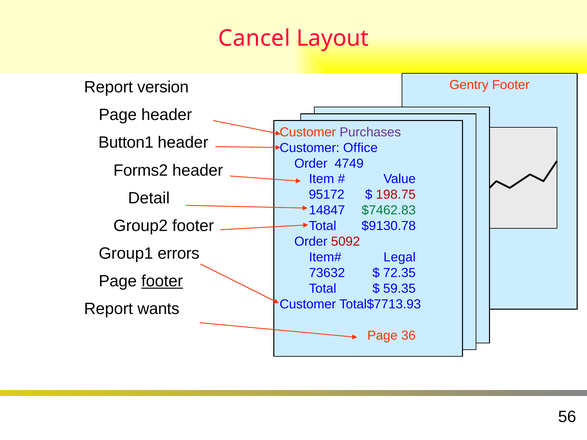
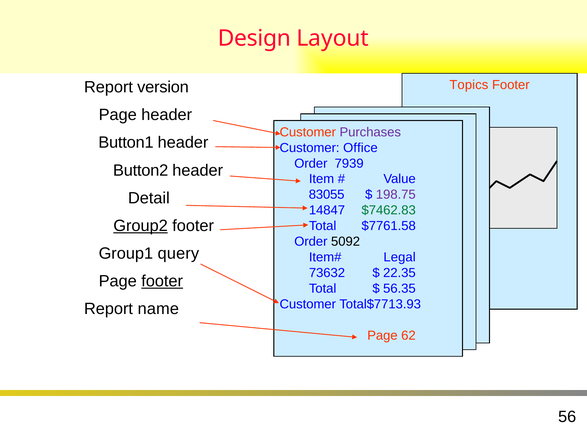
Cancel: Cancel -> Design (254, 38)
Gentry: Gentry -> Topics (469, 85)
4749: 4749 -> 7939 (349, 163)
Forms2: Forms2 -> Button2 (141, 170)
95172: 95172 -> 83055 (327, 195)
198.75 colour: red -> purple (396, 195)
Group2 underline: none -> present (141, 226)
$9130.78: $9130.78 -> $7761.58 (389, 226)
5092 colour: red -> black (346, 242)
errors: errors -> query (178, 254)
72.35: 72.35 -> 22.35 (399, 273)
59.35: 59.35 -> 56.35 (399, 289)
wants: wants -> name (158, 309)
36: 36 -> 62 (408, 336)
